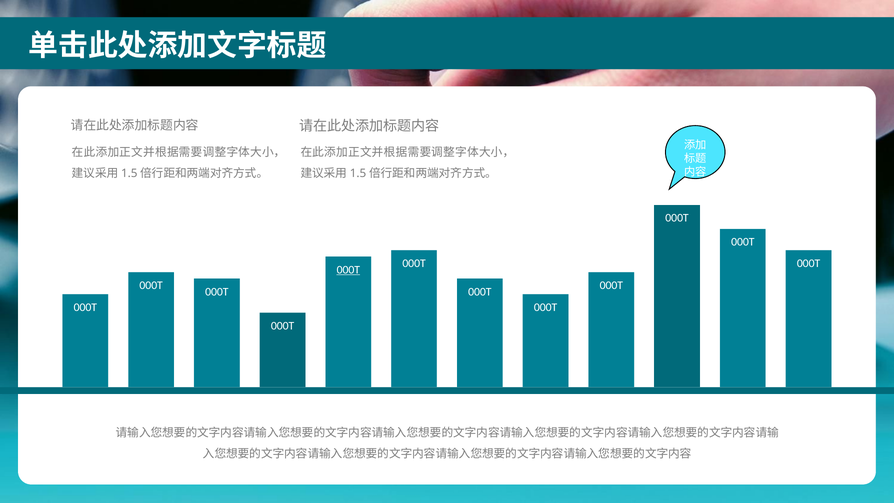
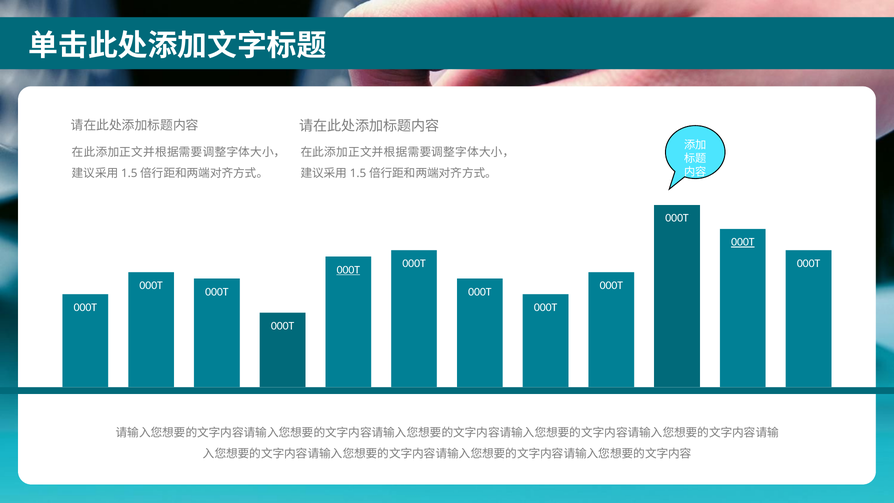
000T underline: none -> present (743, 242)
